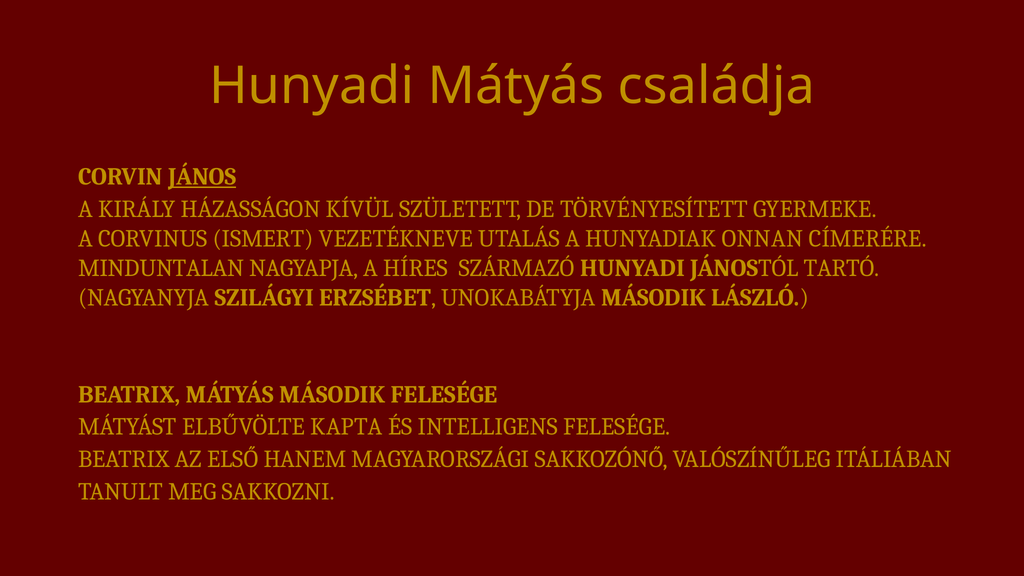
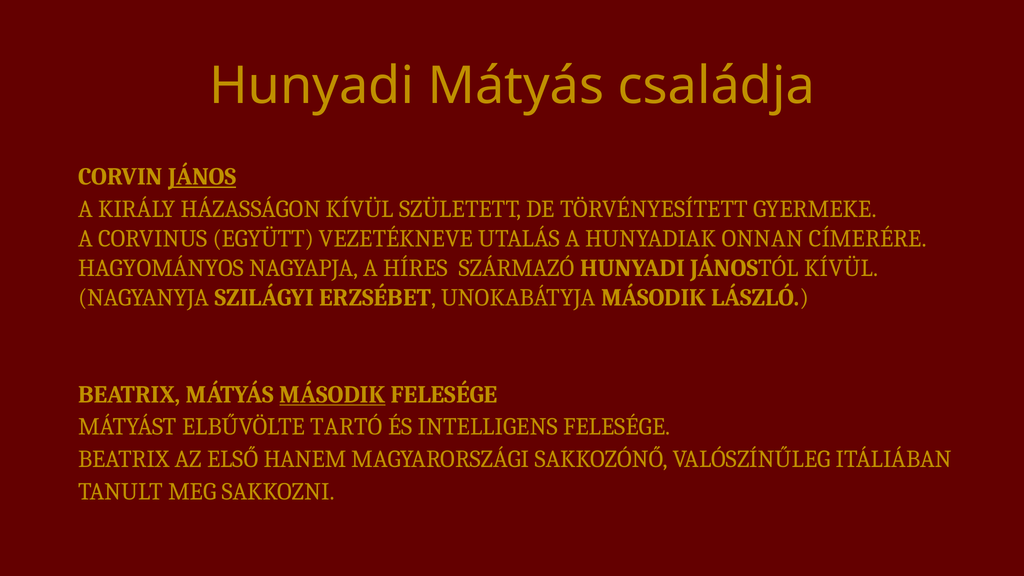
ISMERT: ISMERT -> EGYÜTT (263, 239)
MINDUNTALAN: MINDUNTALAN -> HAGYOMÁNYOS (161, 268)
JÁNOSTÓL TARTÓ: TARTÓ -> KÍVÜL (841, 268)
MÁSODIK underline: none -> present (332, 394)
KAPTA: KAPTA -> TARTÓ (347, 427)
